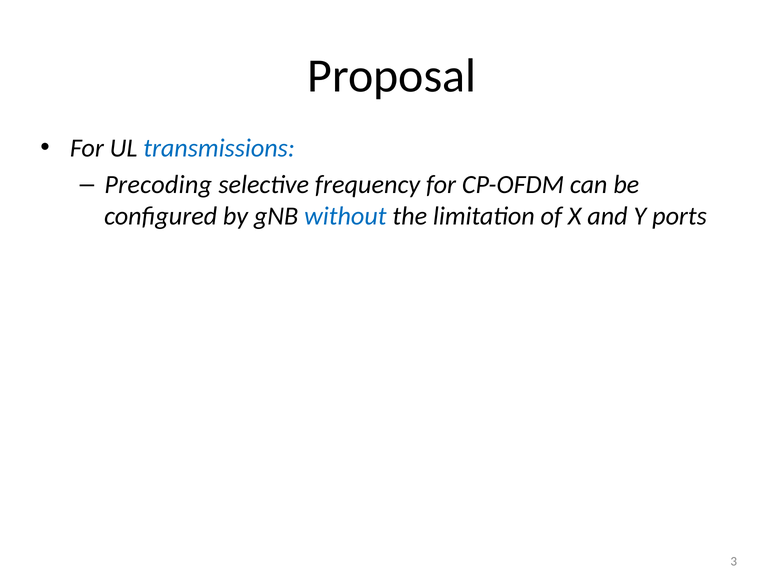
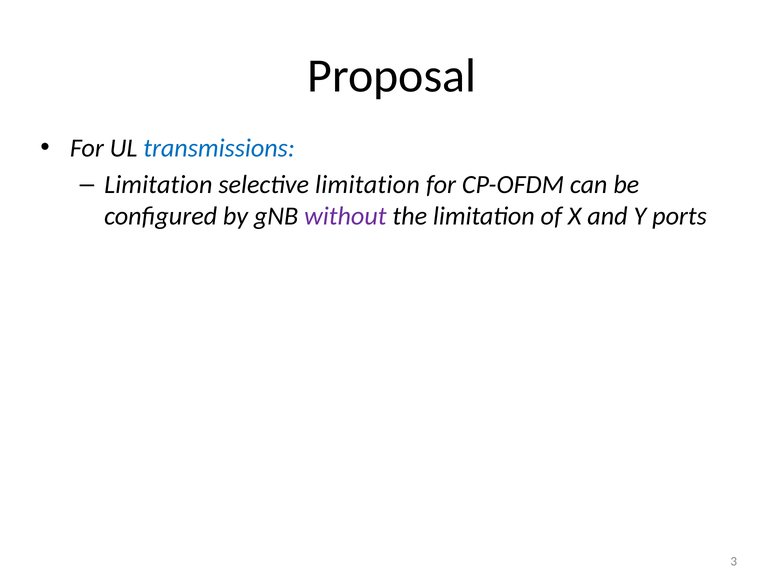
Precoding: Precoding -> Limitation (158, 185)
selective frequency: frequency -> limitation (367, 185)
without colour: blue -> purple (345, 216)
